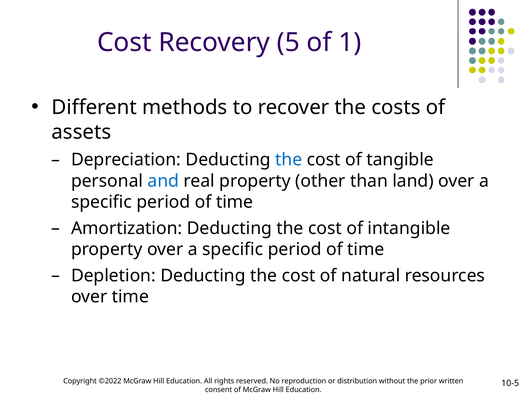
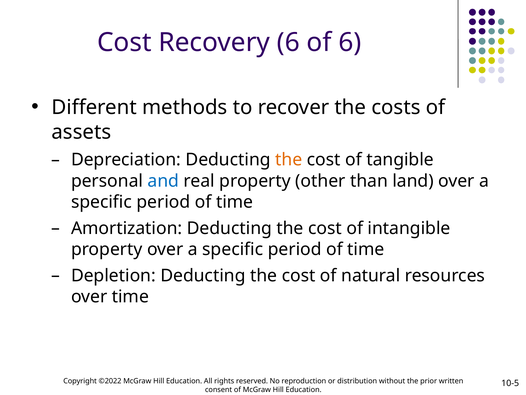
Recovery 5: 5 -> 6 (288, 42)
of 1: 1 -> 6 (350, 42)
the colour: blue -> orange (289, 160)
